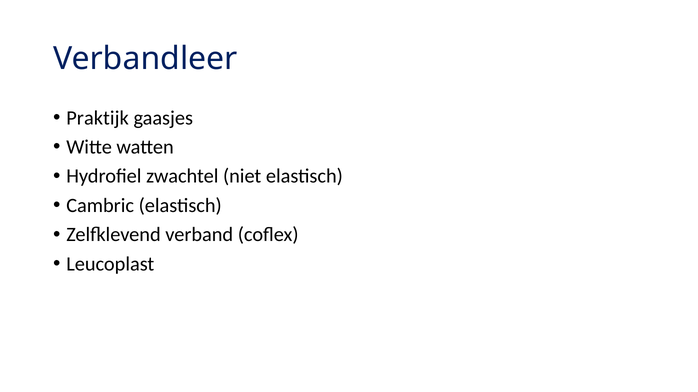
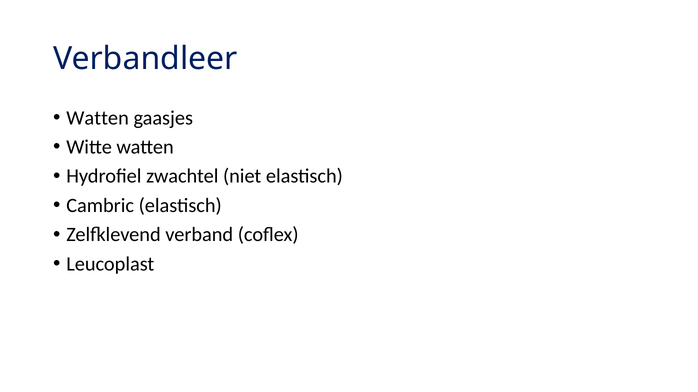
Praktijk: Praktijk -> Watten (98, 118)
